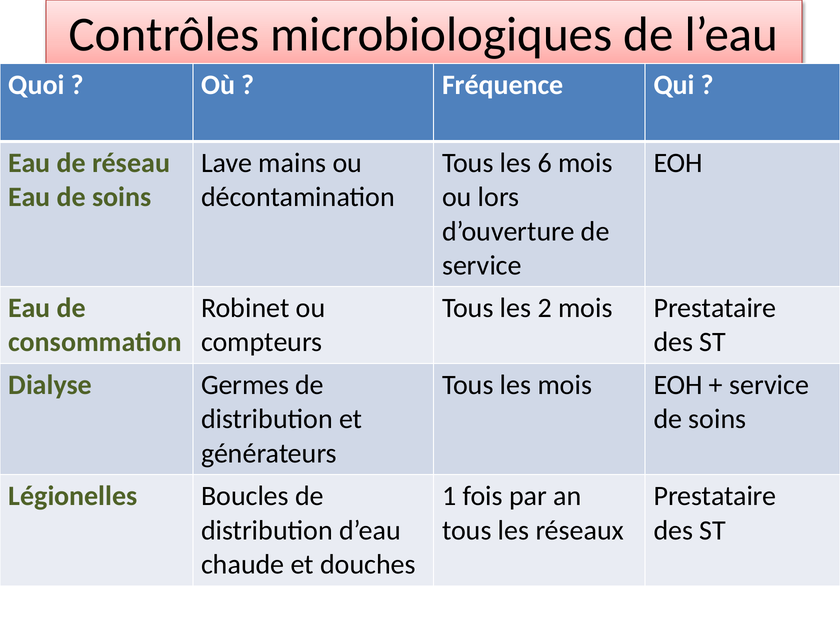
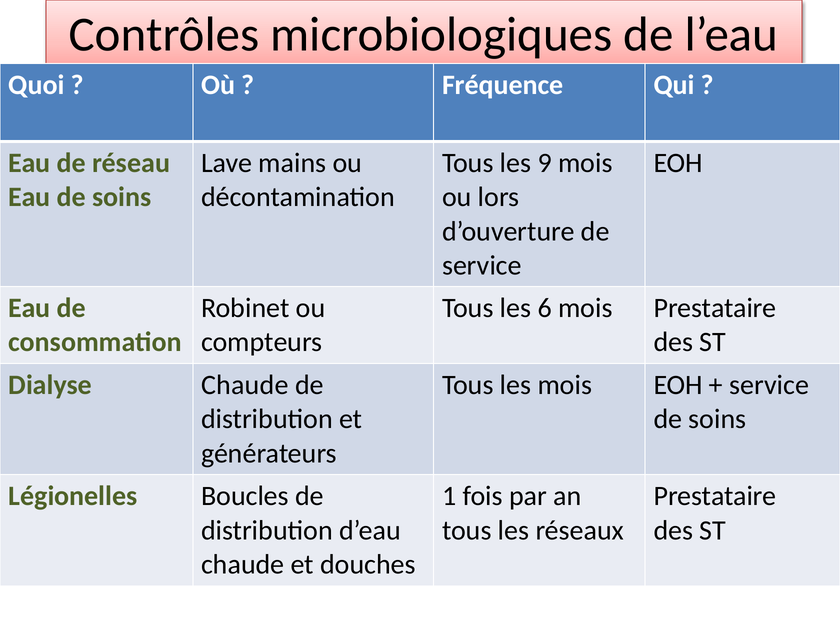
6: 6 -> 9 (545, 163)
2: 2 -> 6 (545, 308)
Dialyse Germes: Germes -> Chaude (245, 385)
